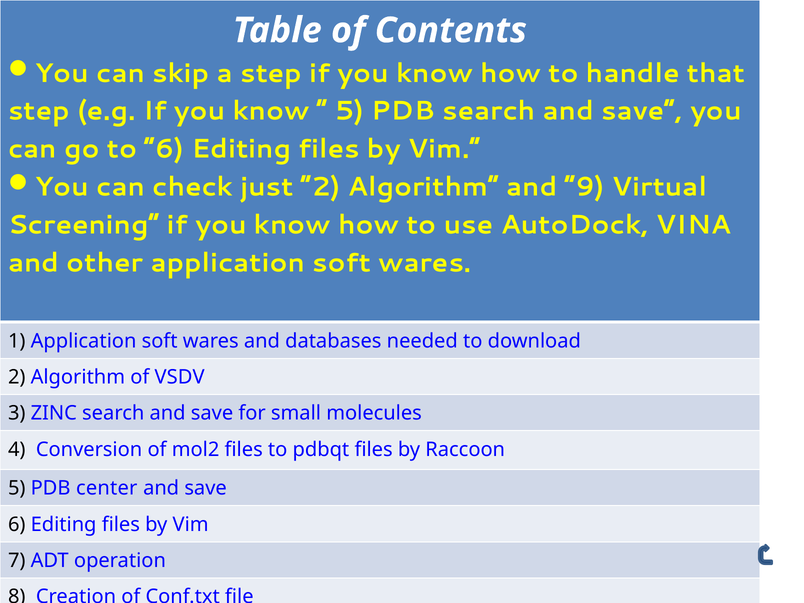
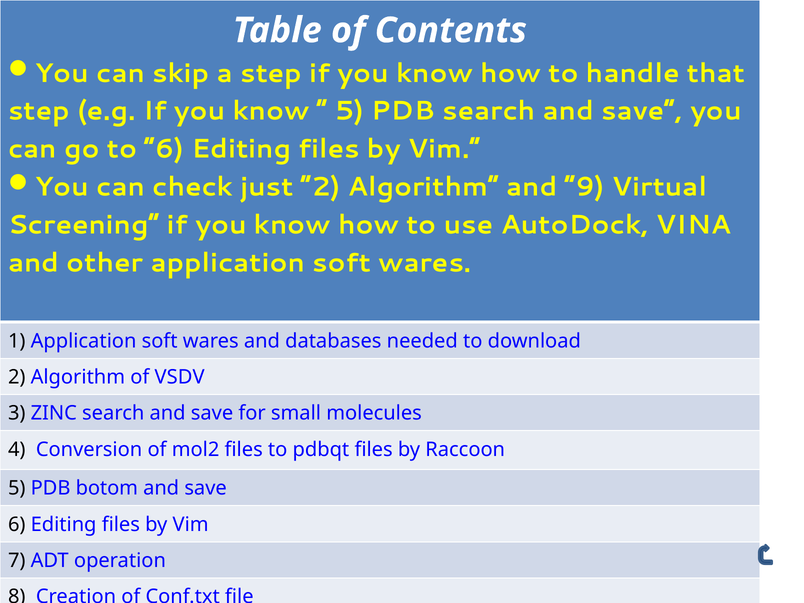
center: center -> botom (107, 488)
